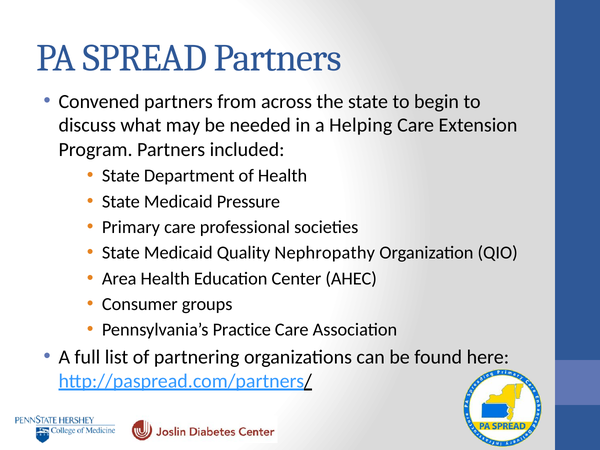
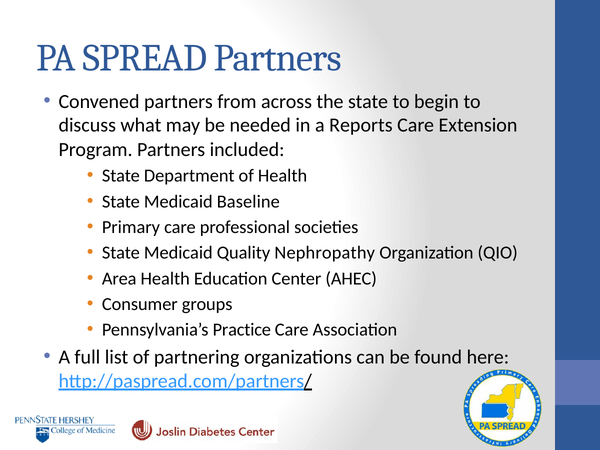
Helping: Helping -> Reports (361, 125)
Pressure: Pressure -> Baseline (248, 202)
